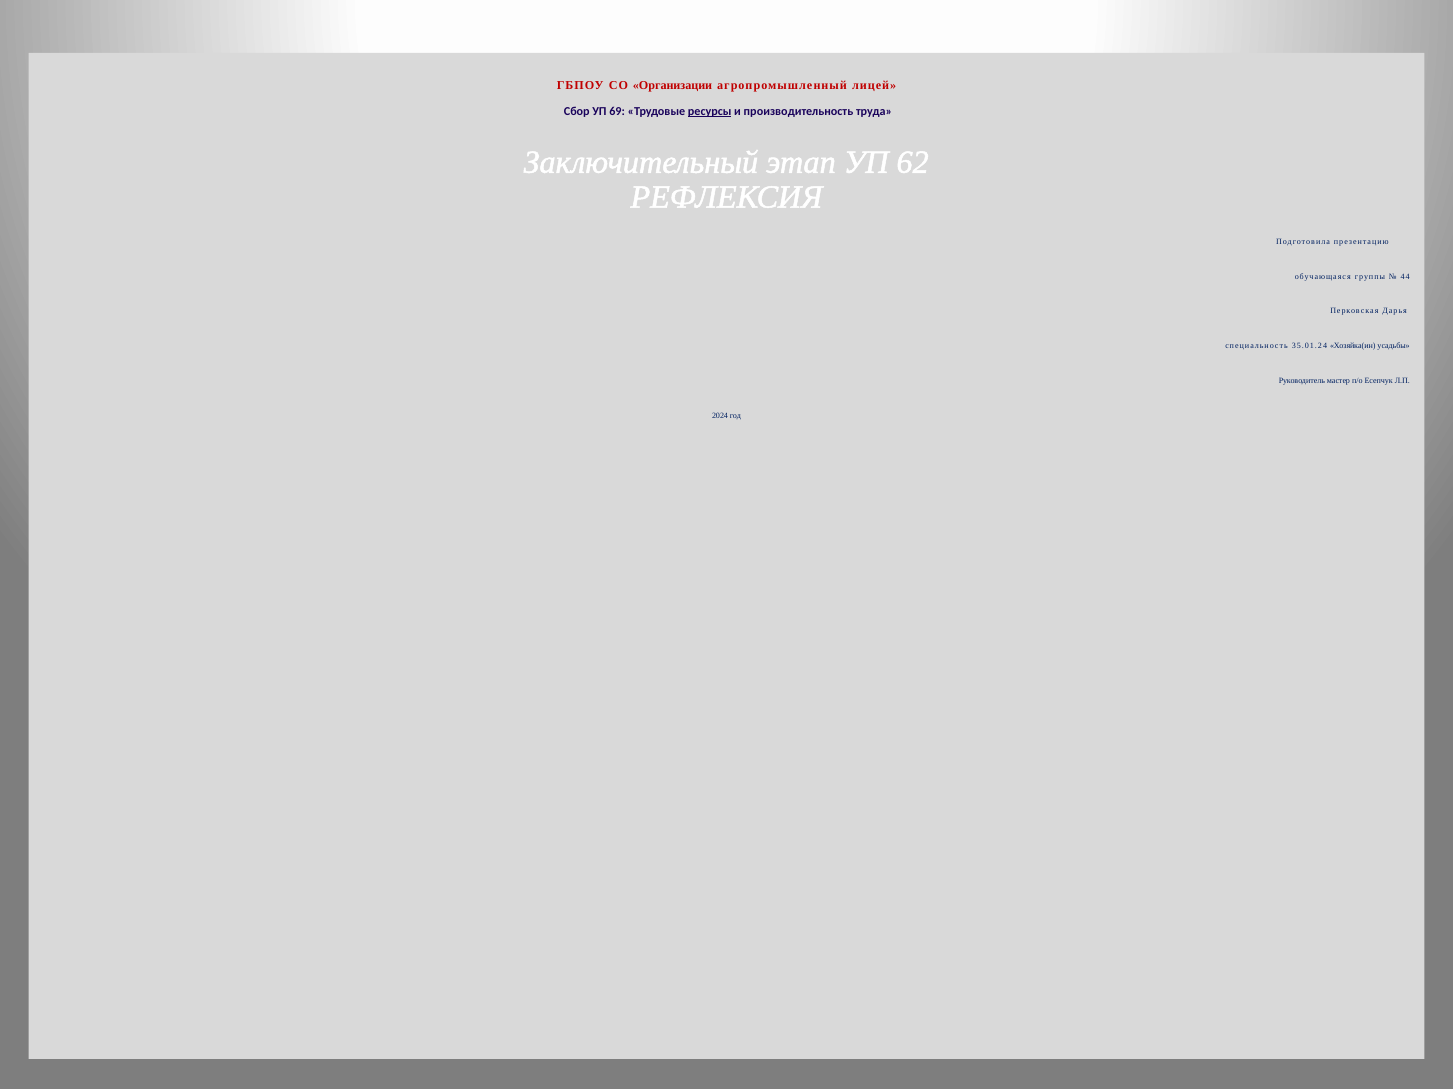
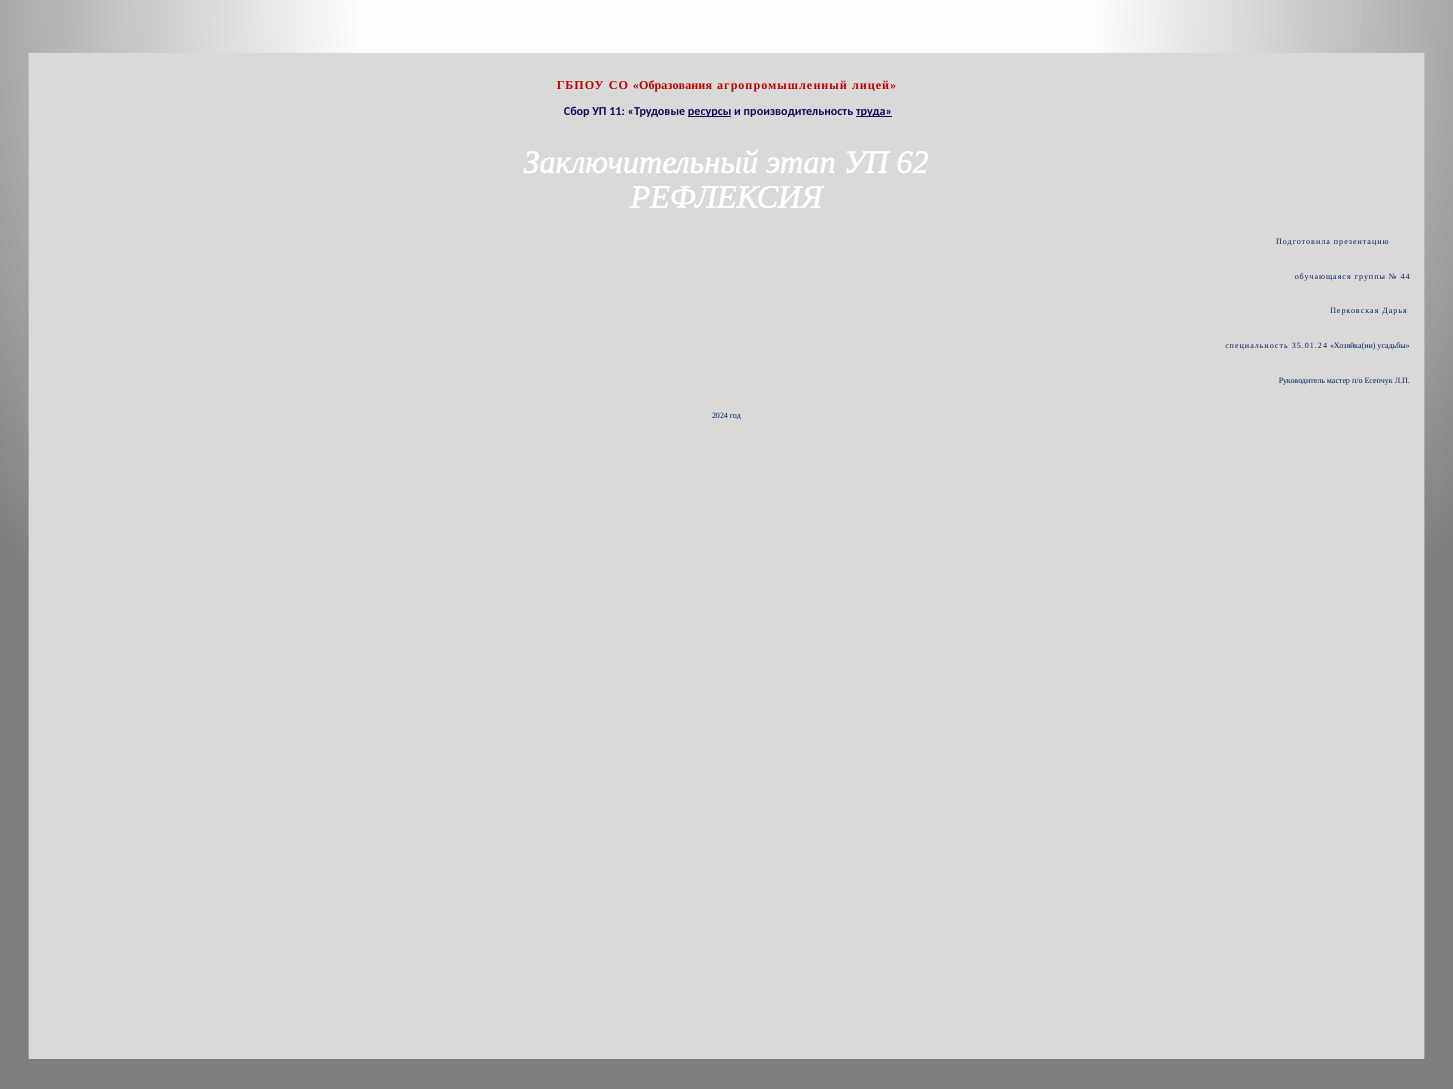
Организации: Организации -> Образования (673, 85)
69: 69 -> 11 (617, 111)
труда underline: none -> present (874, 111)
